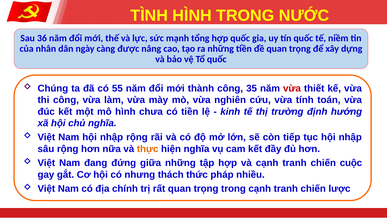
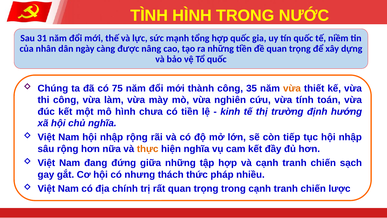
36: 36 -> 31 (42, 38)
55: 55 -> 75 (117, 88)
vừa colour: red -> orange (292, 88)
cuộc: cuộc -> sạch (351, 163)
